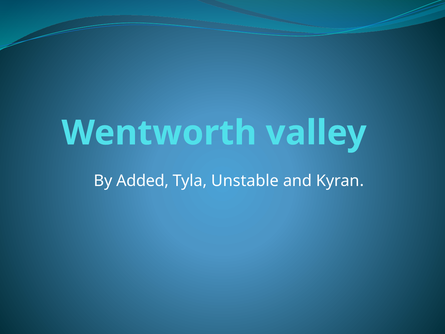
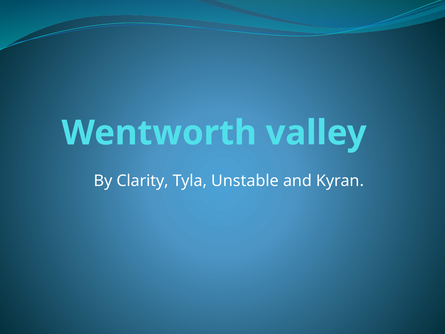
Added: Added -> Clarity (142, 181)
